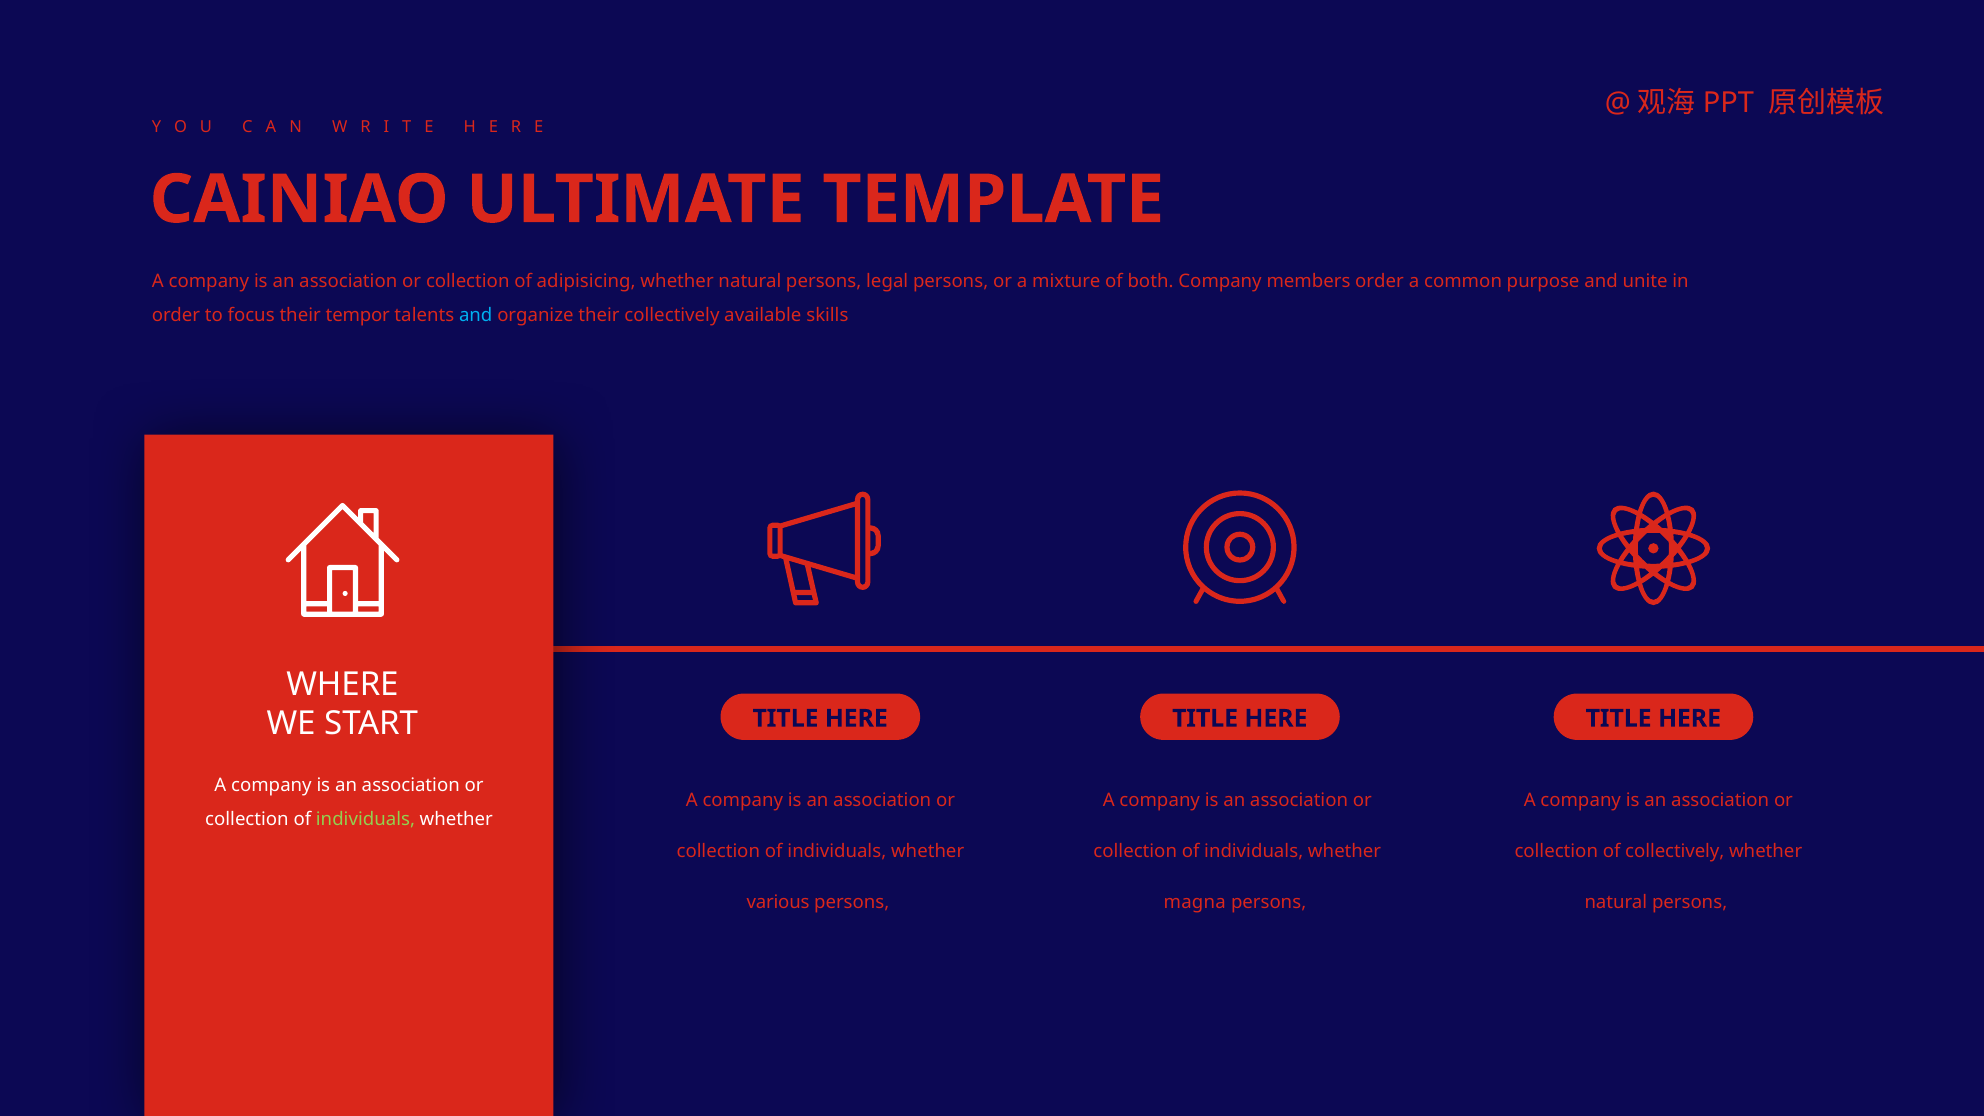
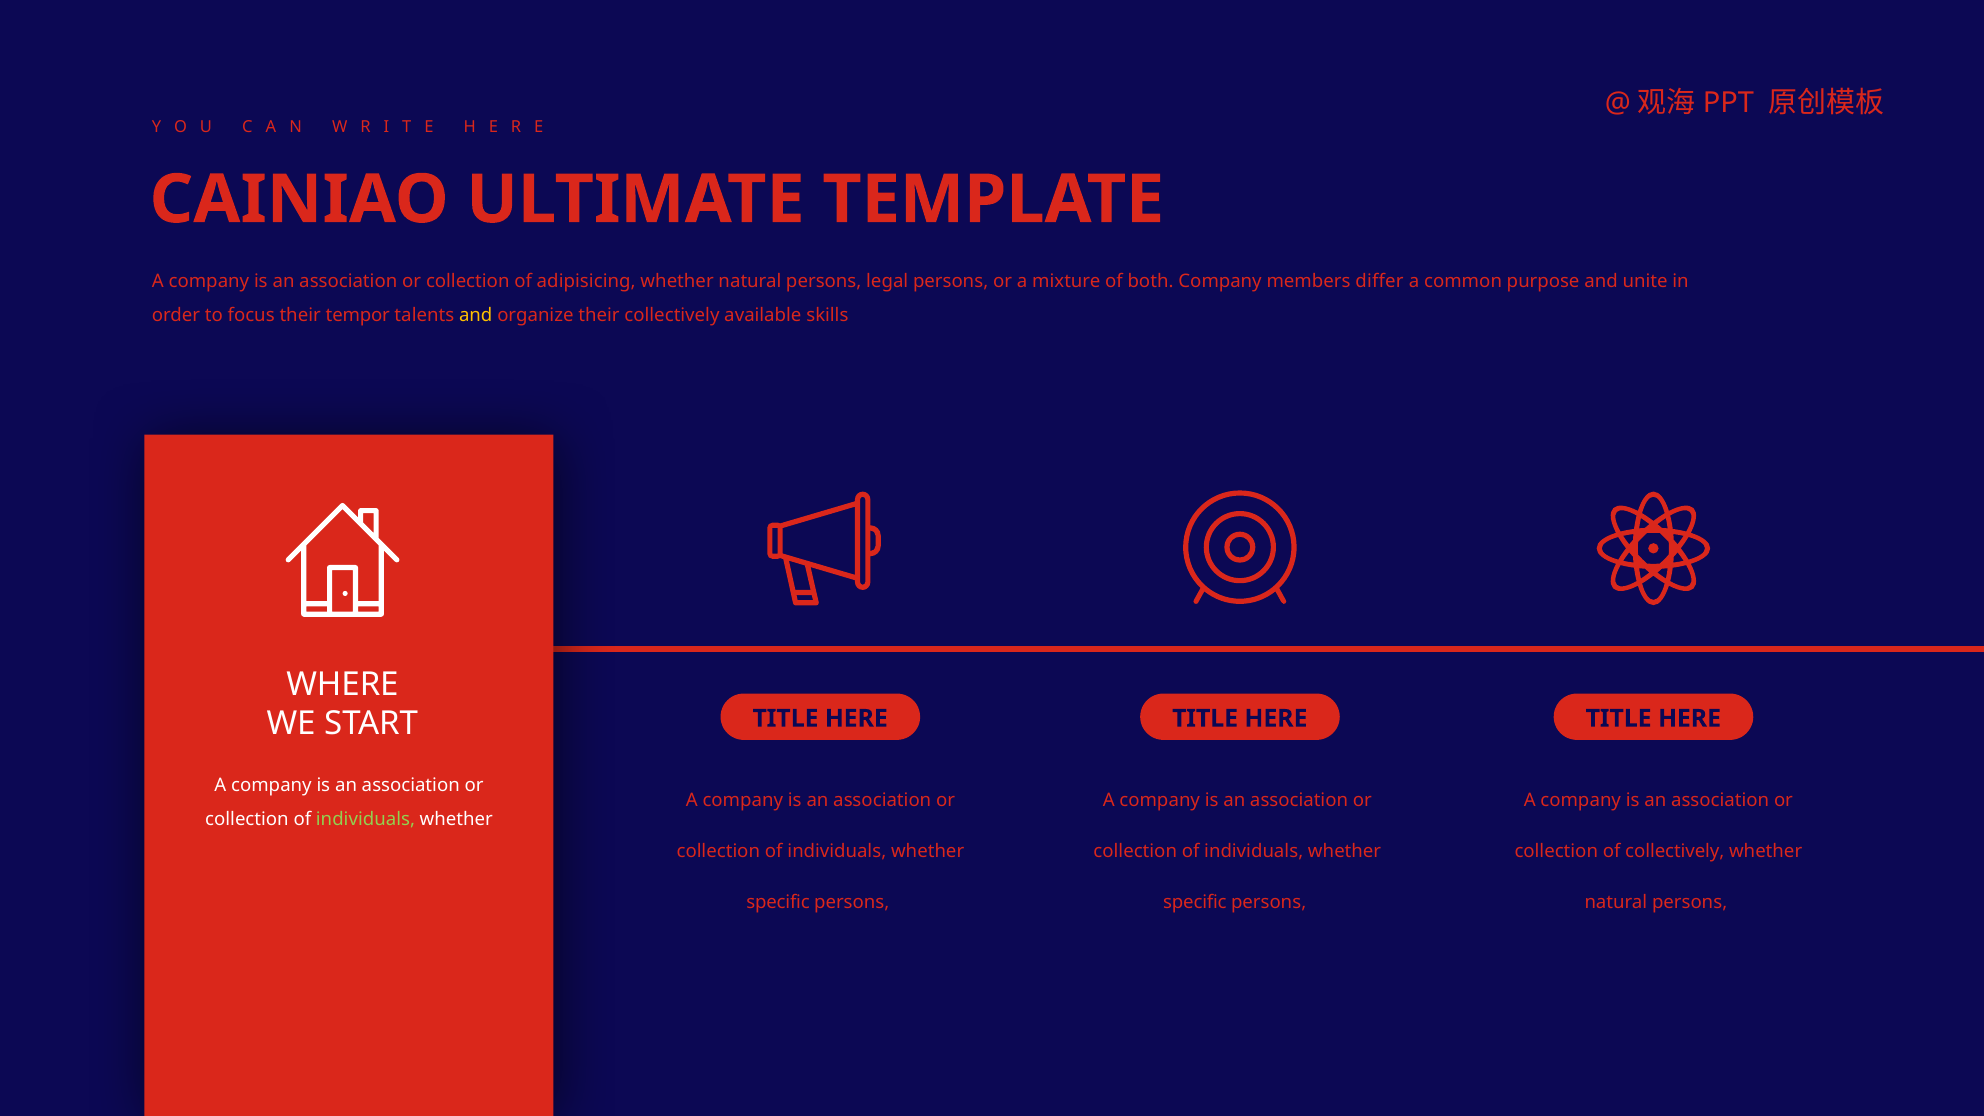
members order: order -> differ (1379, 282)
and colour: light blue -> yellow (476, 315)
various: various -> specific (778, 902)
magna: magna -> specific (1195, 902)
